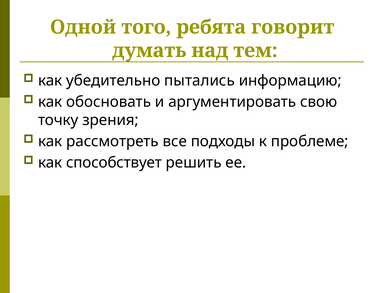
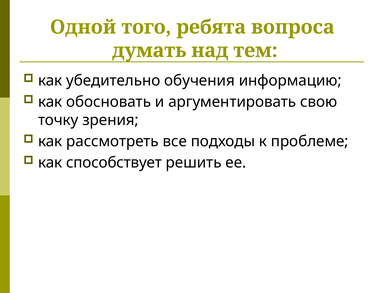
говорит: говорит -> вопроса (293, 27)
пытались: пытались -> обучения (200, 80)
